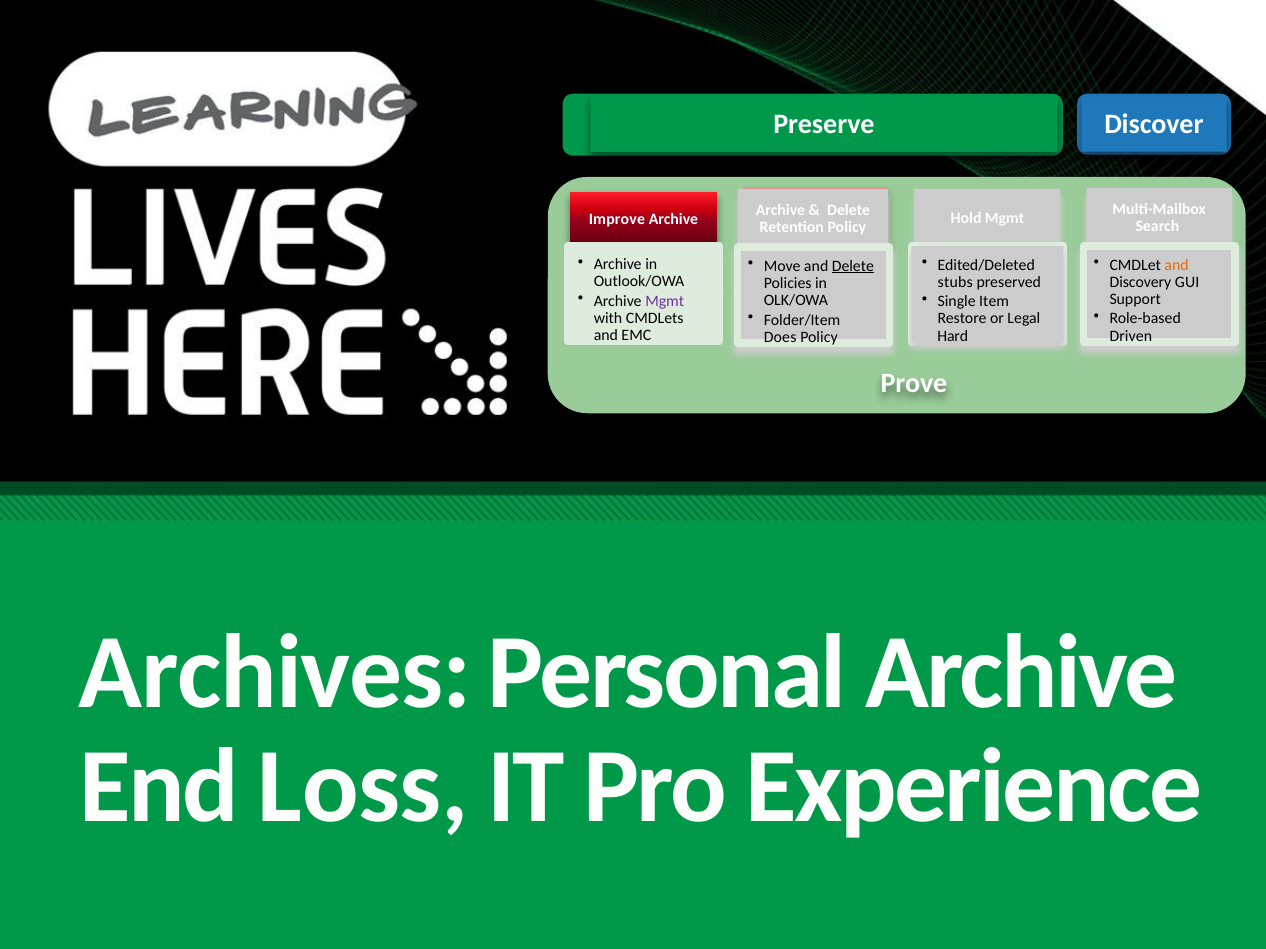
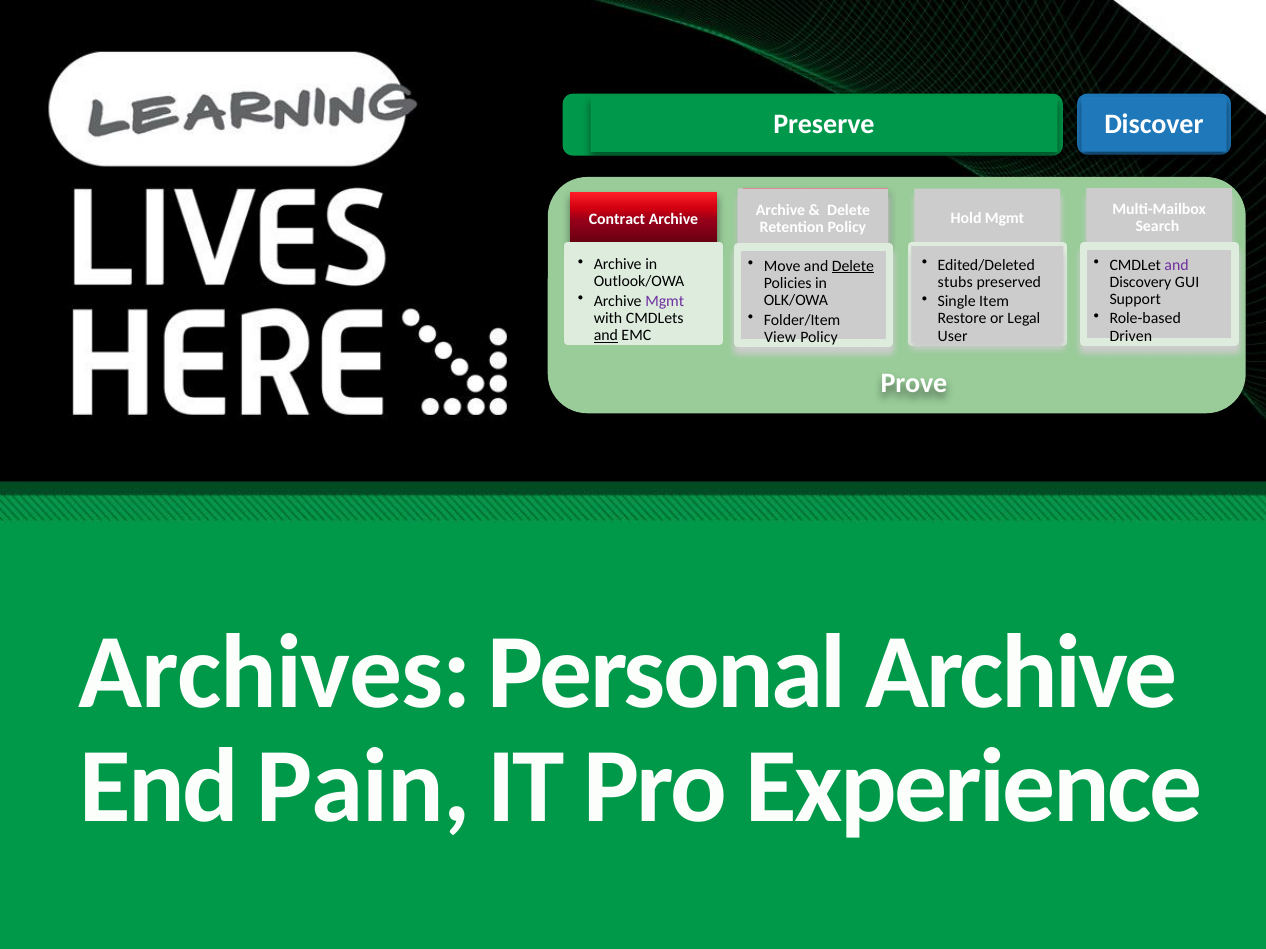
Improve: Improve -> Contract (617, 220)
and colour: orange -> purple (1177, 265)
and underline: none -> present (606, 335)
Hard: Hard -> User (953, 336)
Does: Does -> View (780, 337)
Loss: Loss -> Pain (364, 787)
